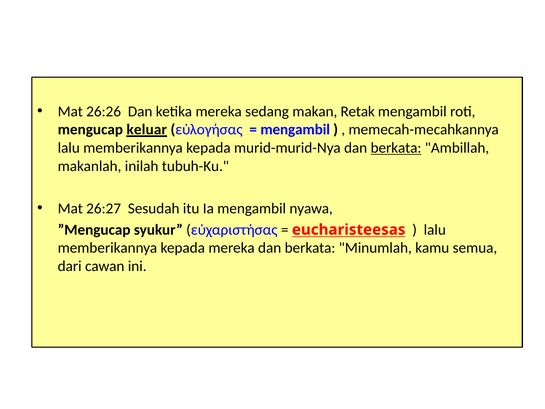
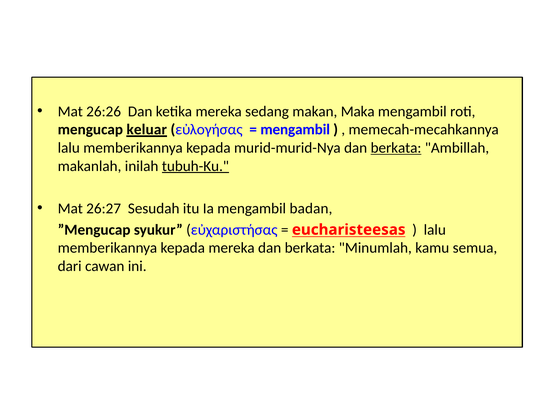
Retak: Retak -> Maka (358, 111)
tubuh-Ku underline: none -> present (195, 166)
nyawa: nyawa -> badan (311, 208)
